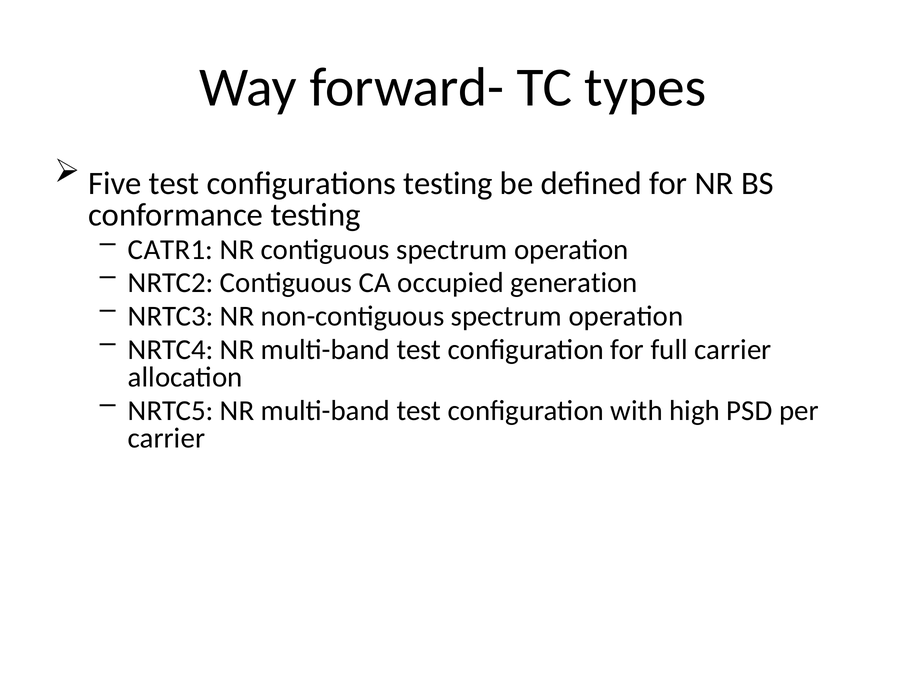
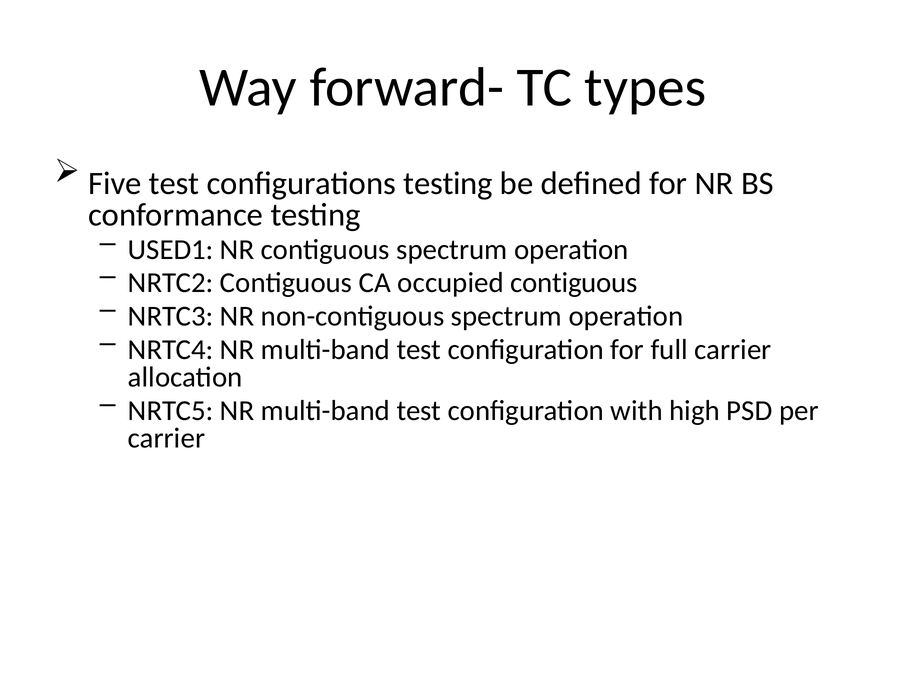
CATR1: CATR1 -> USED1 (171, 250)
occupied generation: generation -> contiguous (574, 283)
